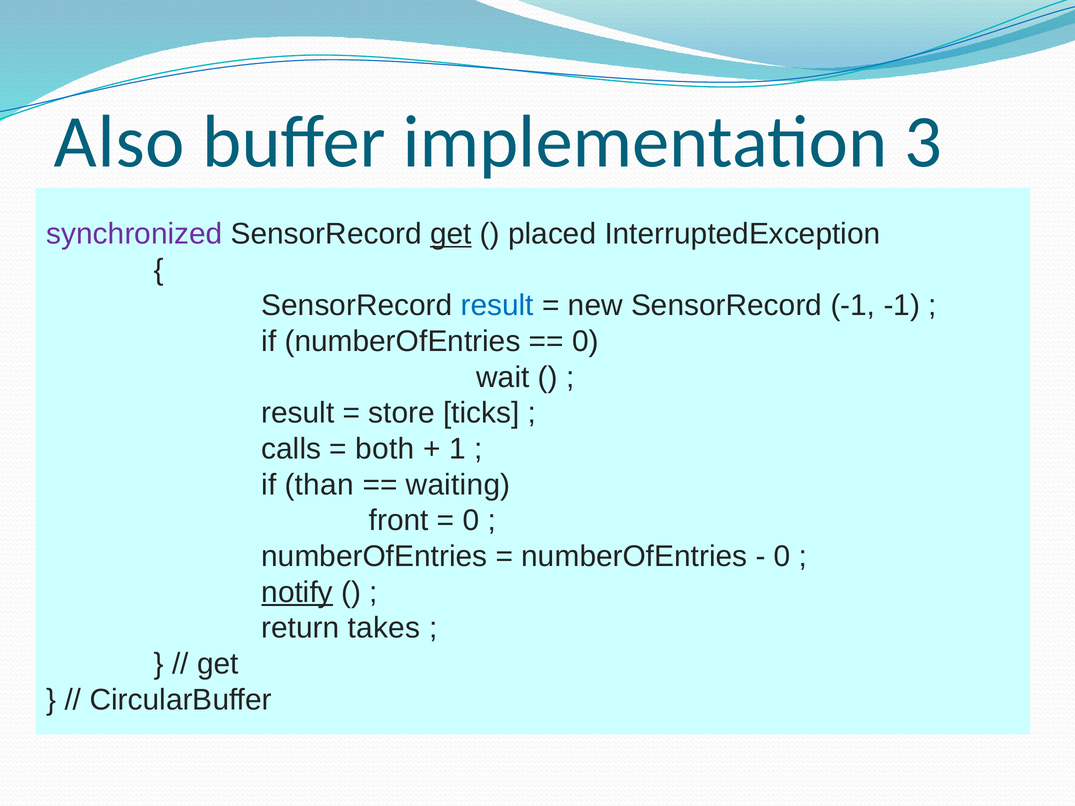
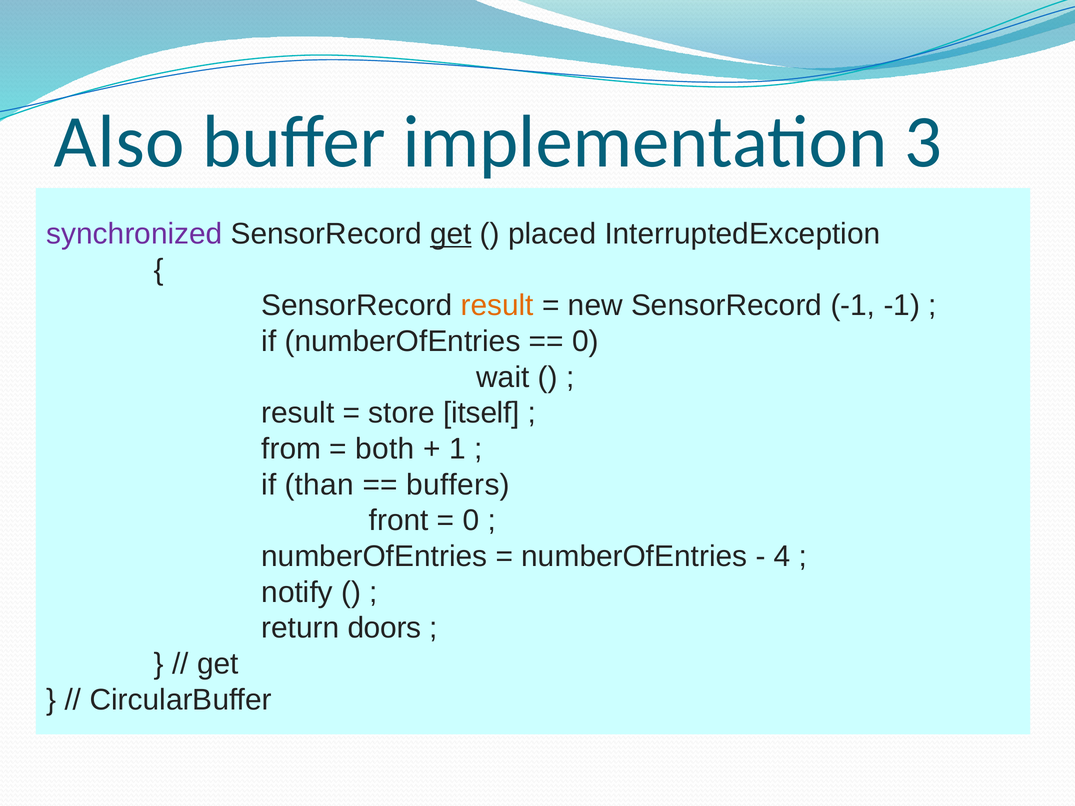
result colour: blue -> orange (497, 306)
ticks: ticks -> itself (481, 413)
calls: calls -> from (291, 449)
waiting: waiting -> buffers (458, 485)
0: 0 -> 4 (782, 557)
notify underline: present -> none (297, 592)
takes: takes -> doors (384, 628)
